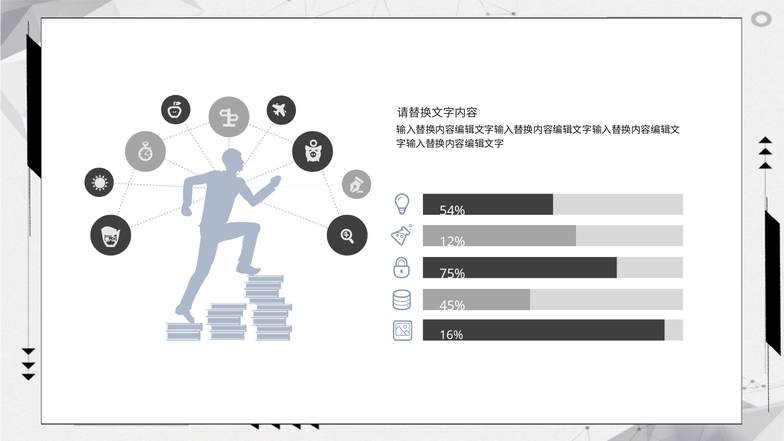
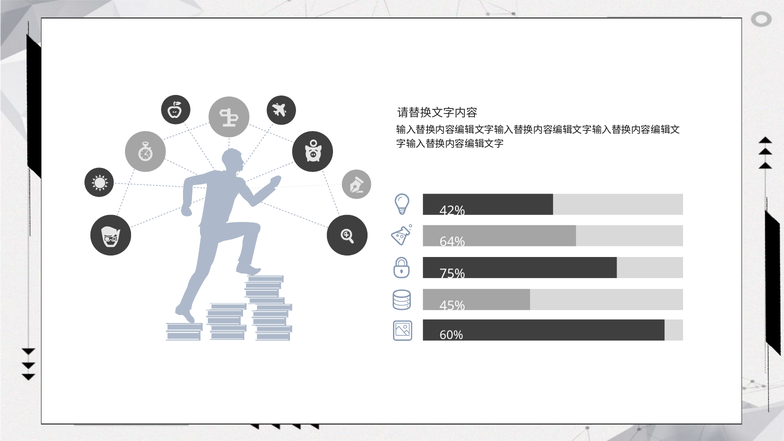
54%: 54% -> 42% (452, 211)
12%: 12% -> 64% (452, 242)
16%: 16% -> 60% (451, 335)
